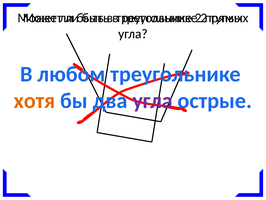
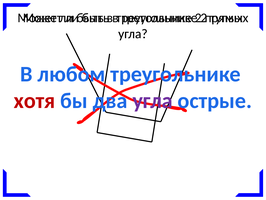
хотя colour: orange -> red (34, 101)
